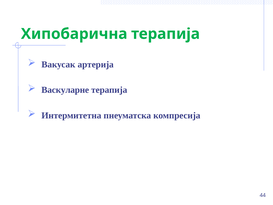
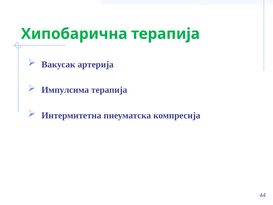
Васкуларне: Васкуларне -> Импулсима (65, 90)
